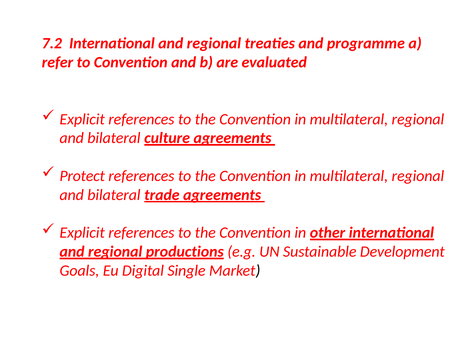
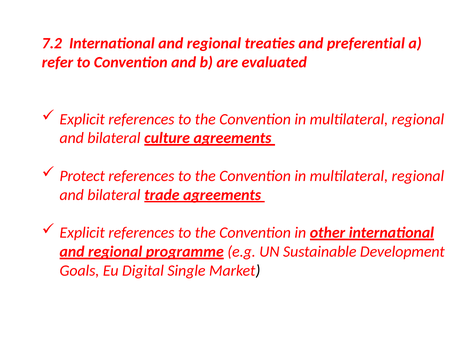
programme: programme -> preferential (366, 43)
productions: productions -> programme (185, 252)
